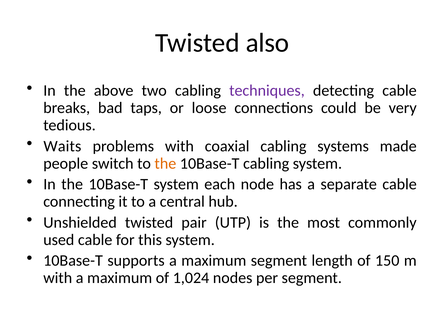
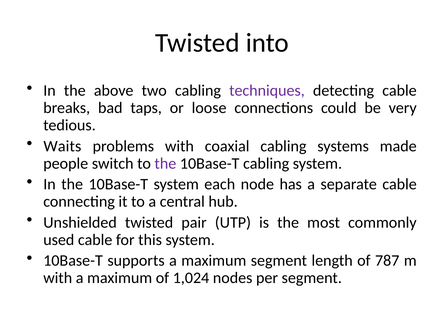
also: also -> into (267, 43)
the colour: orange -> purple (165, 163)
150: 150 -> 787 (387, 261)
